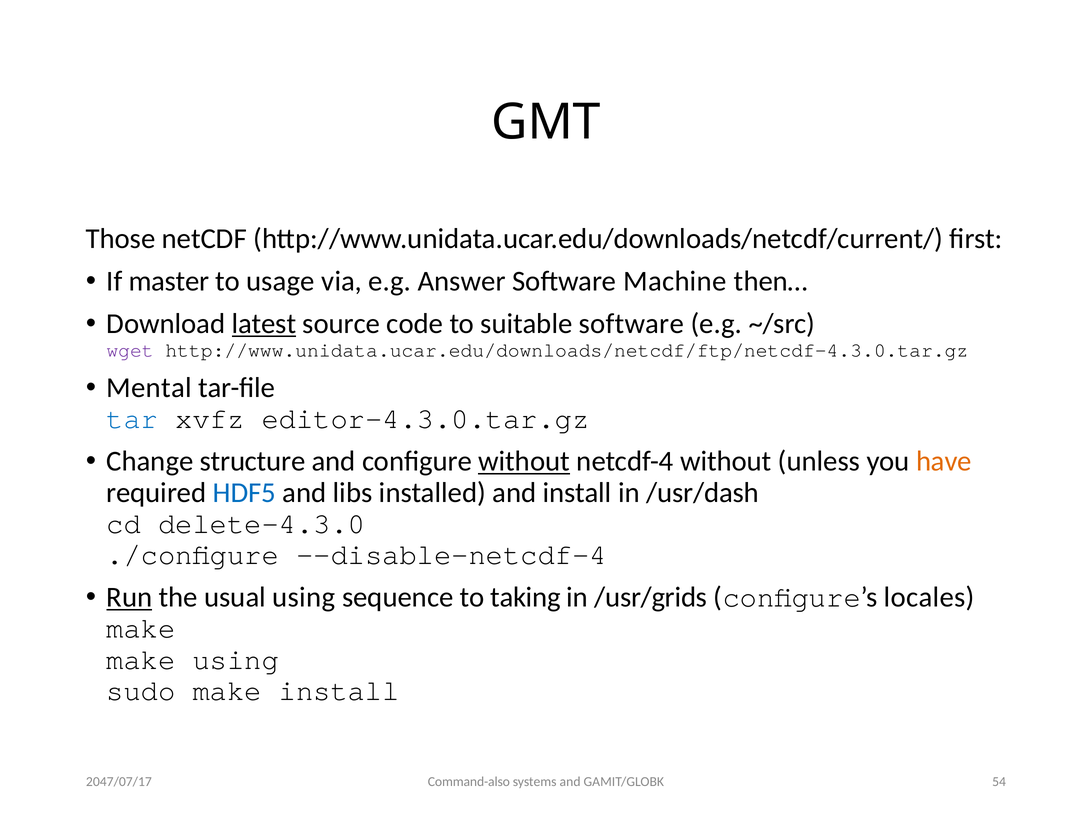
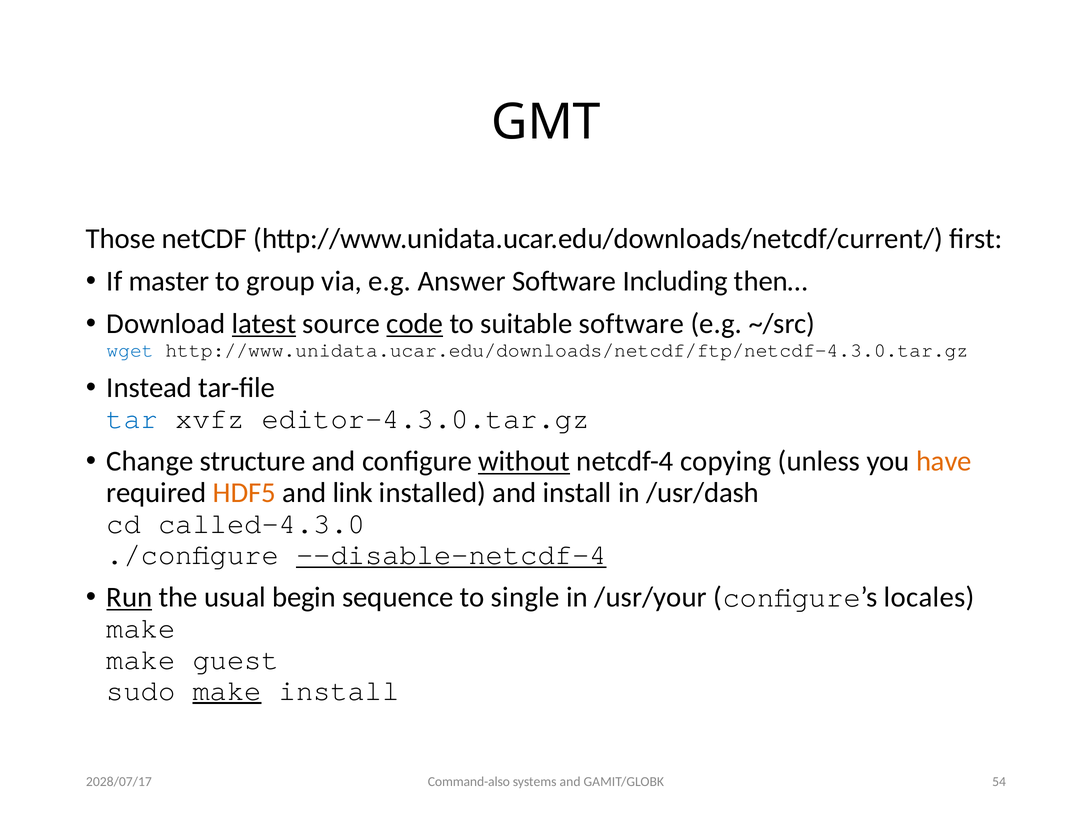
usage: usage -> group (281, 281)
Machine: Machine -> Including (675, 281)
code underline: none -> present (415, 324)
wget colour: purple -> blue (130, 350)
Mental: Mental -> Instead (149, 388)
netcdf-4 without: without -> copying (726, 461)
HDF5 colour: blue -> orange (244, 493)
libs: libs -> link (353, 493)
delete-4.3.0: delete-4.3.0 -> called-4.3.0 (262, 524)
--disable-netcdf-4 underline: none -> present (451, 555)
usual using: using -> begin (304, 597)
taking: taking -> single (525, 597)
/usr/grids: /usr/grids -> /usr/your (651, 597)
make using: using -> guest (236, 660)
make underline: none -> present (227, 691)
2047/07/17: 2047/07/17 -> 2028/07/17 (119, 782)
